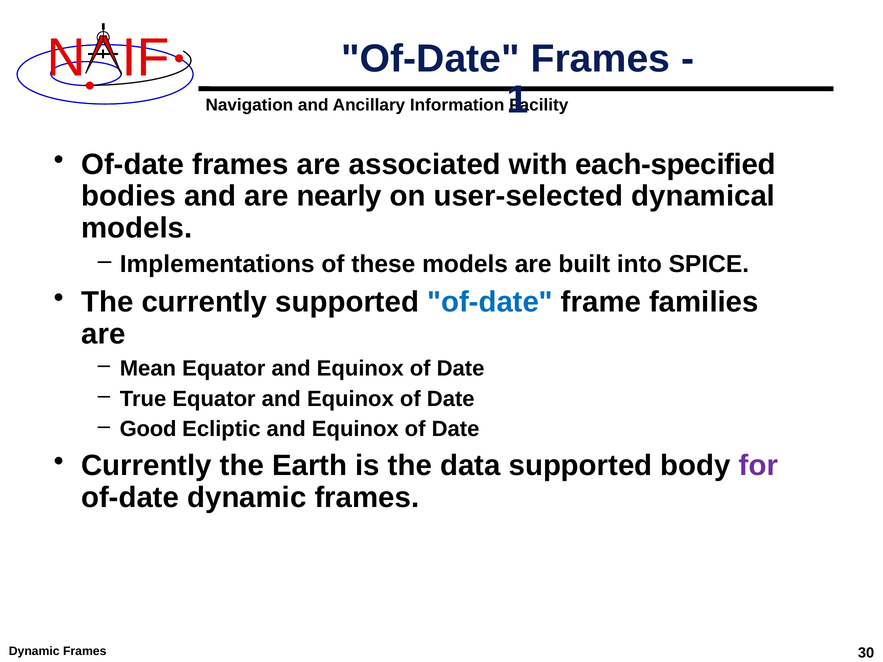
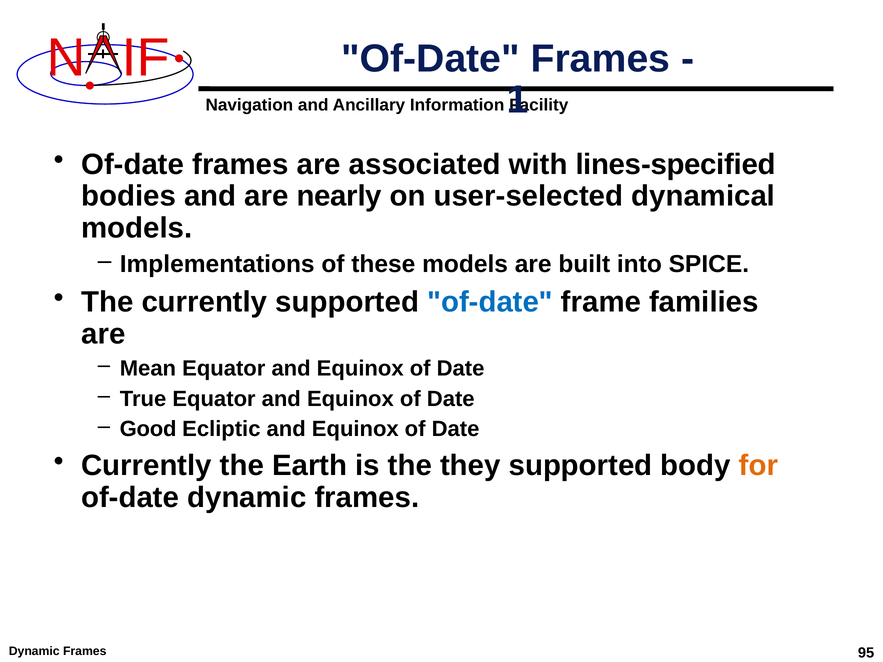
each-specified: each-specified -> lines-specified (676, 165)
data: data -> they (470, 466)
for colour: purple -> orange (758, 466)
30: 30 -> 95 (866, 654)
